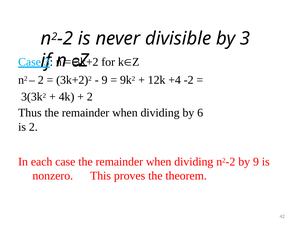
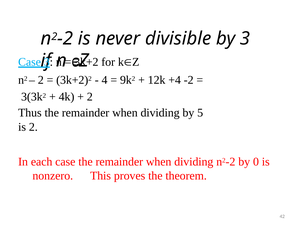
9: 9 -> 4 (105, 80)
6: 6 -> 5 (200, 113)
by 9: 9 -> 0 (256, 162)
